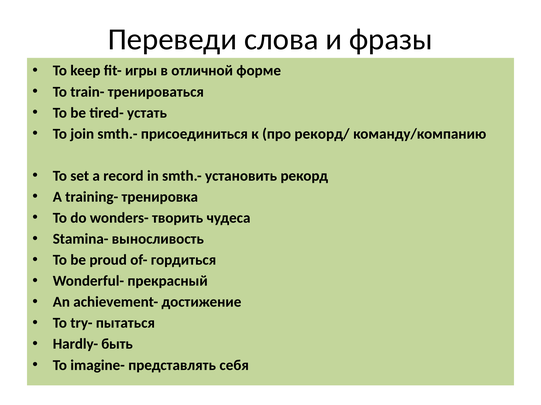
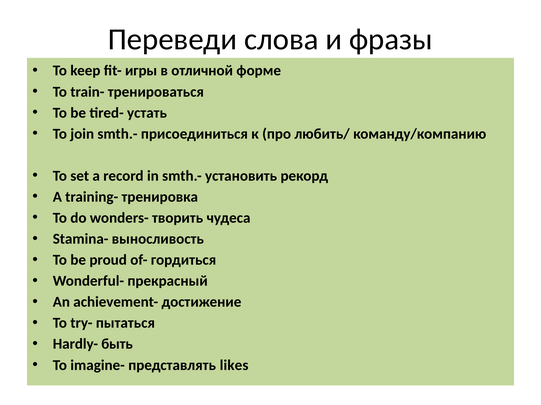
рекорд/: рекорд/ -> любить/ (322, 134)
себя: себя -> likes (234, 366)
